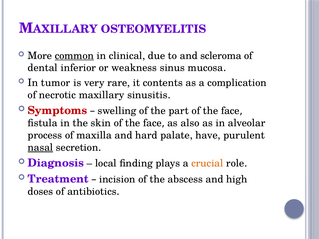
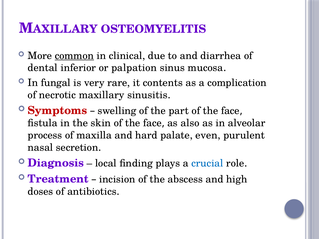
scleroma: scleroma -> diarrhea (221, 56)
weakness: weakness -> palpation (134, 68)
tumor: tumor -> fungal (56, 83)
have: have -> even (208, 135)
nasal underline: present -> none (40, 148)
crucial colour: orange -> blue (207, 163)
